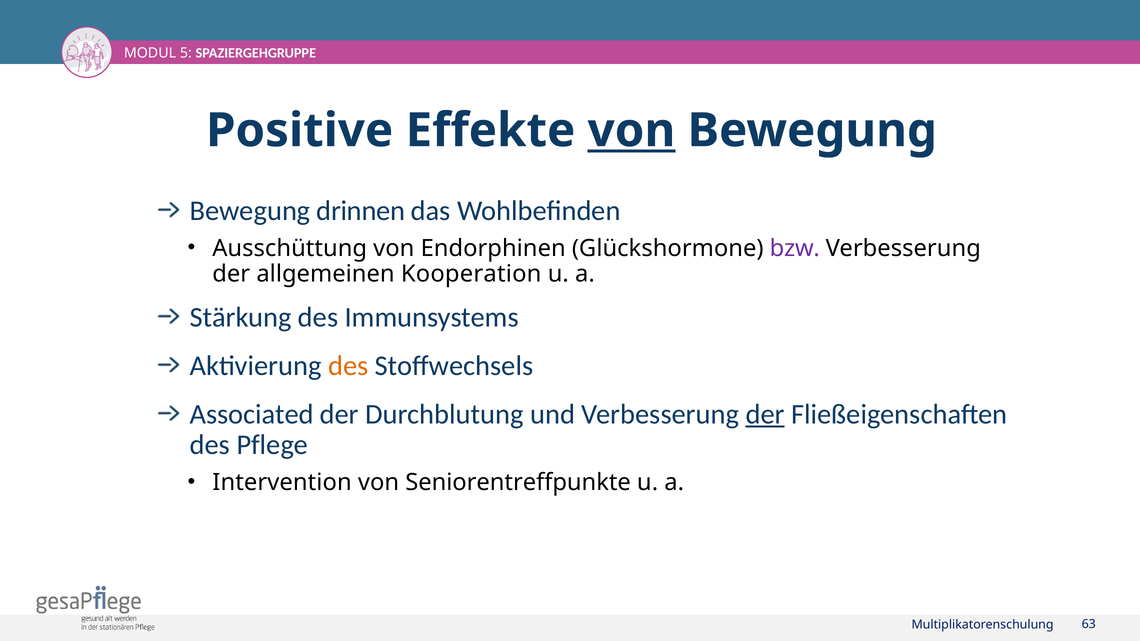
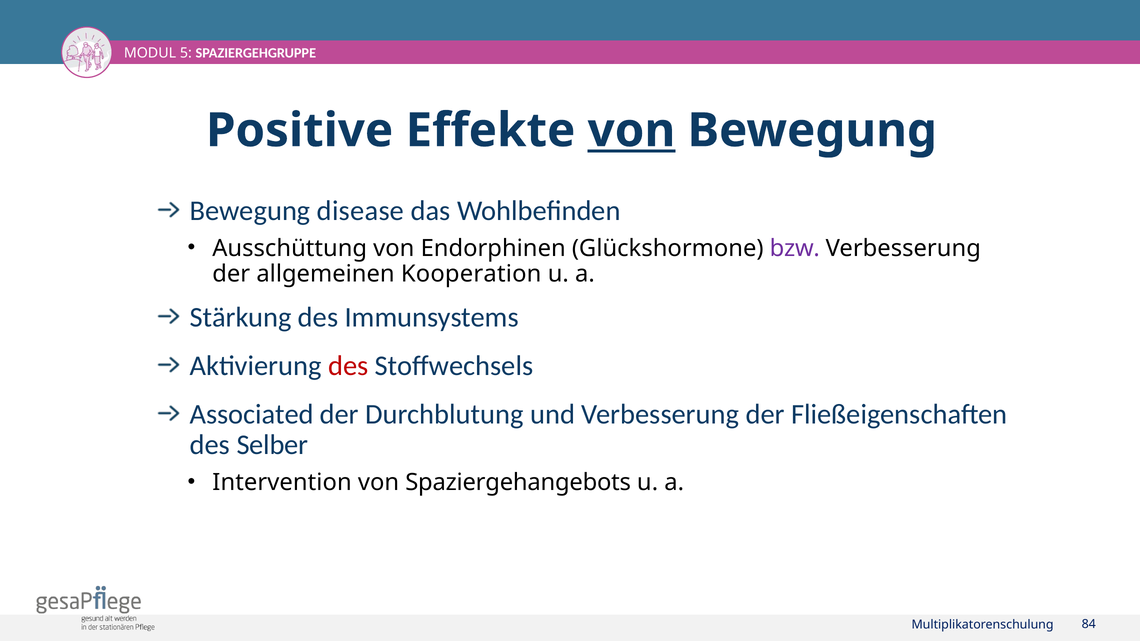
drinnen: drinnen -> disease (360, 211)
des colour: orange -> red (348, 366)
der underline: present -> none (765, 414)
Pflege: Pflege -> Selber (272, 445)
Seniorentreffpunkte: Seniorentreffpunkte -> Spaziergehangebots (518, 483)
63: 63 -> 84 (1089, 624)
